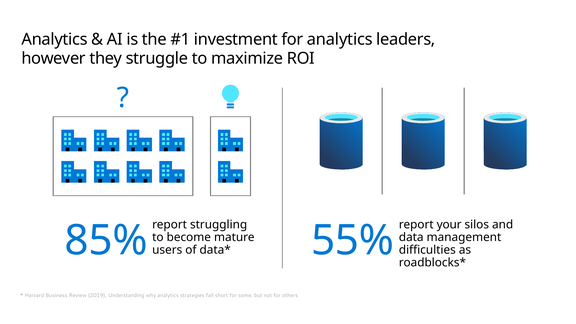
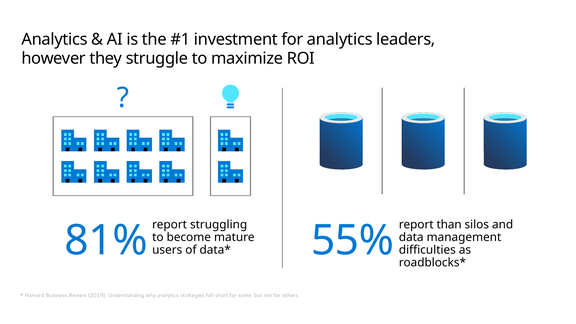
your: your -> than (449, 225)
85%: 85% -> 81% (106, 241)
